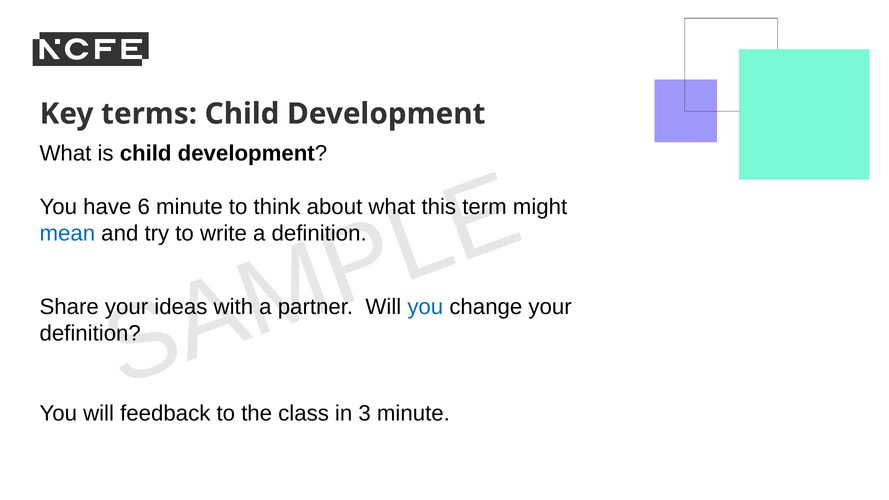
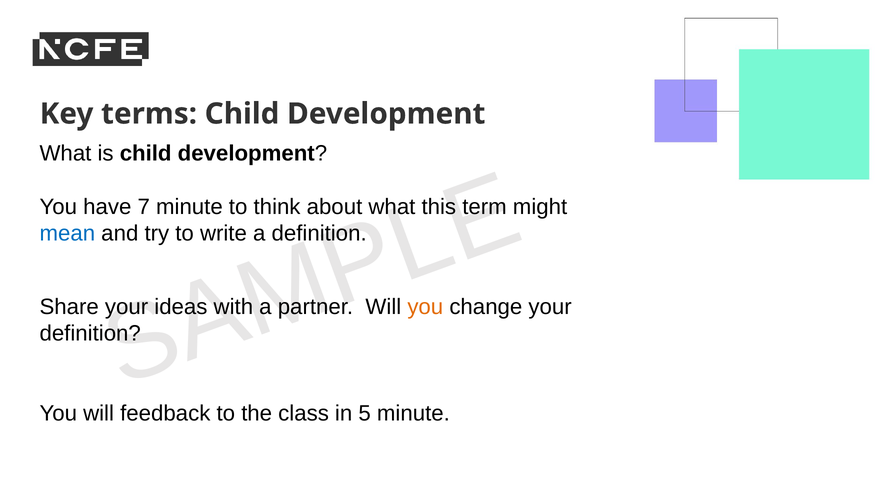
6: 6 -> 7 (144, 207)
you colour: blue -> orange (425, 307)
3: 3 -> 5 (365, 413)
